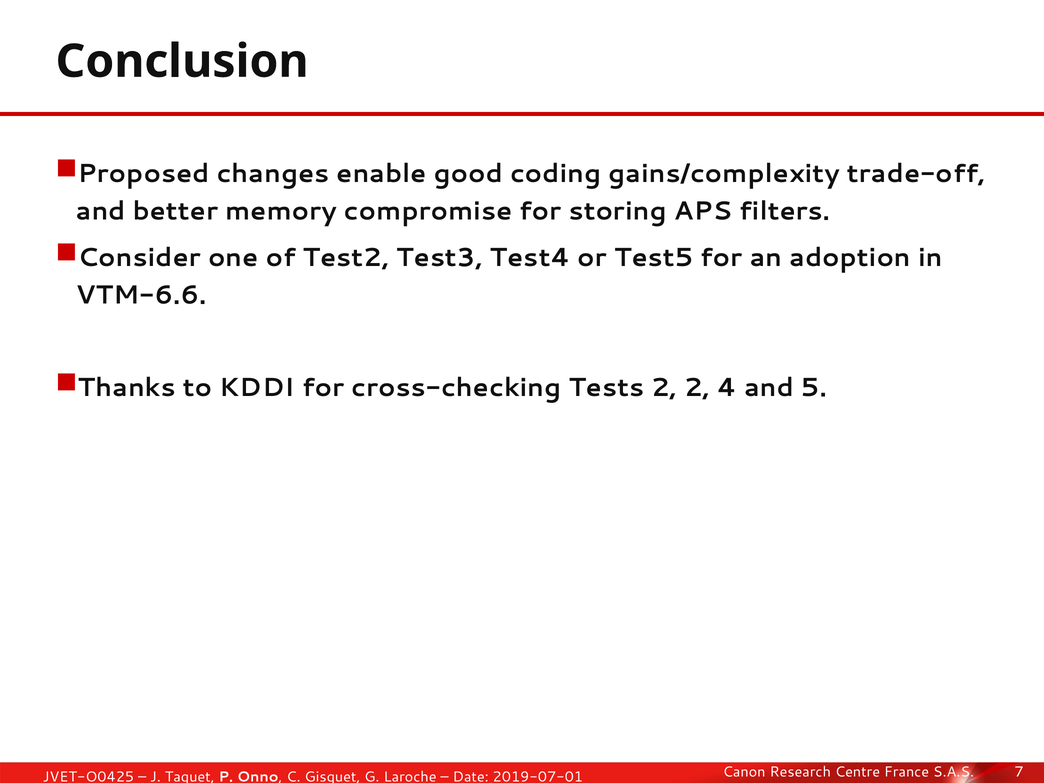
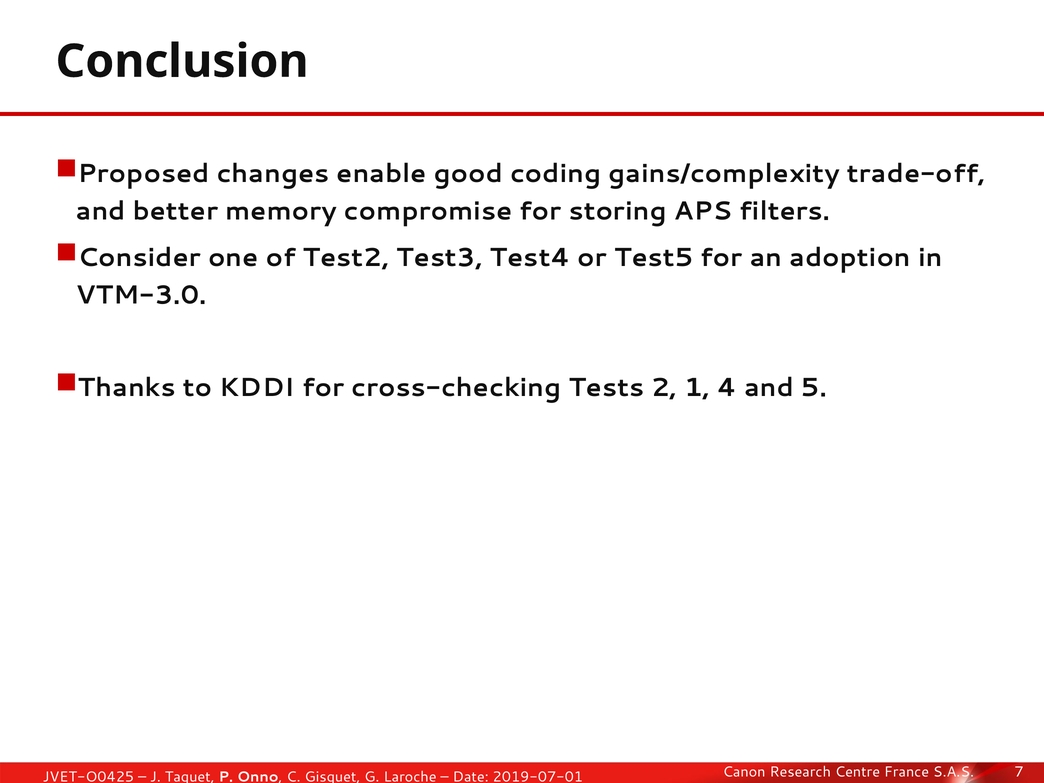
VTM-6.6: VTM-6.6 -> VTM-3.0 (141, 295)
2 2: 2 -> 1 (697, 388)
